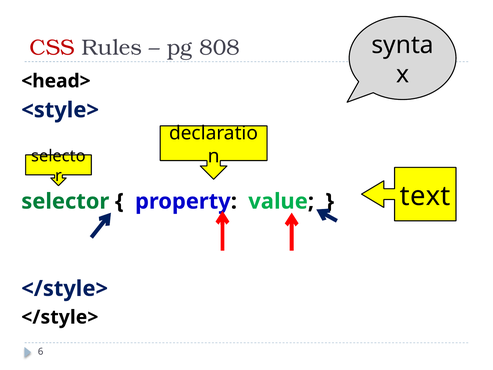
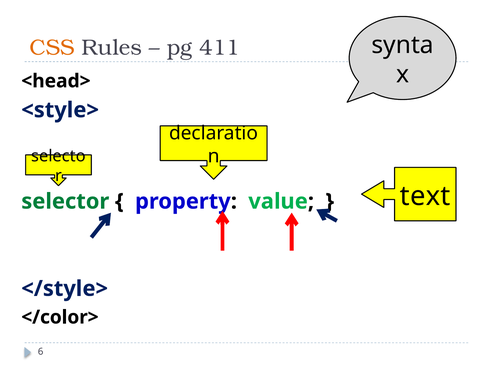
CSS colour: red -> orange (52, 48)
808: 808 -> 411 (220, 48)
</style>: </style> -> </color> (60, 317)
